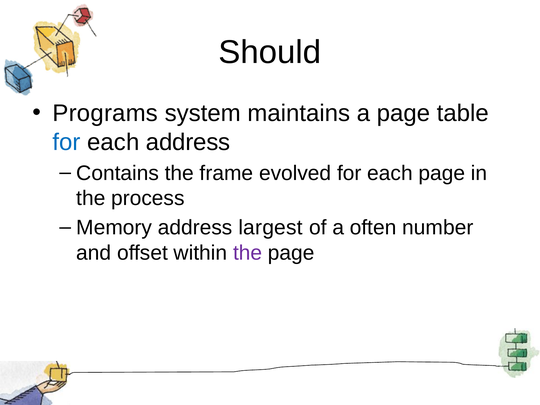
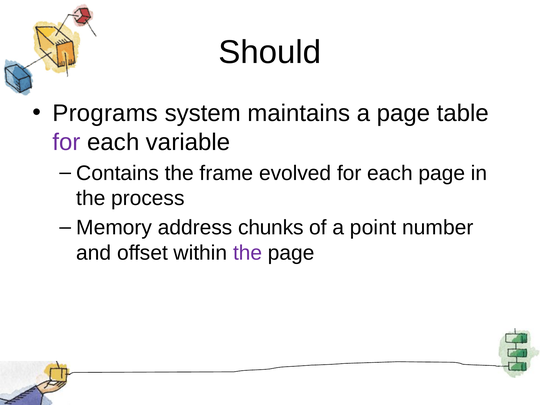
for colour: blue -> purple (67, 142)
each address: address -> variable (188, 142)
largest: largest -> chunks (271, 228)
often: often -> point (373, 228)
